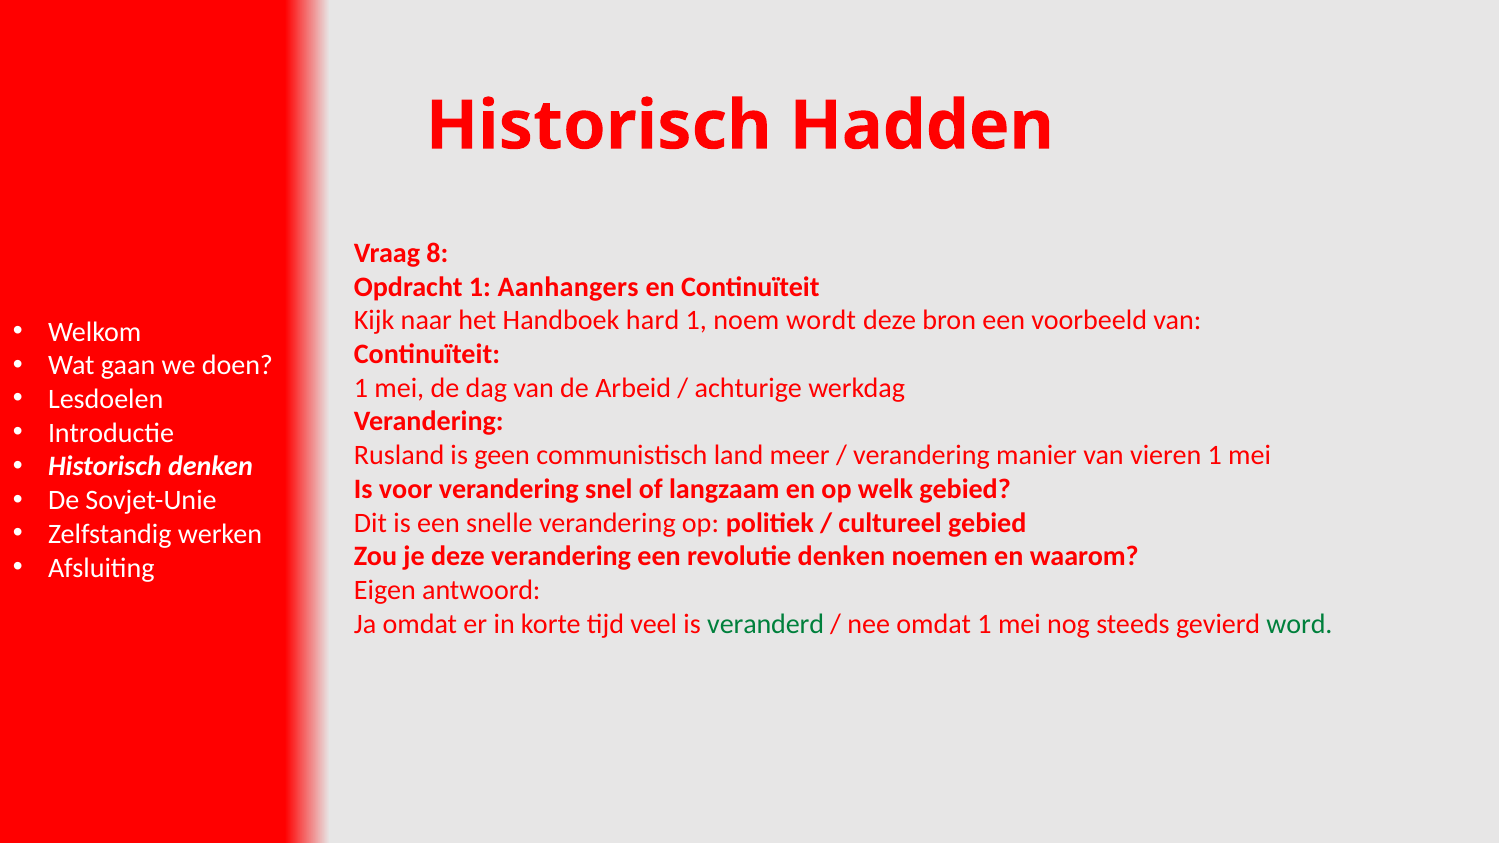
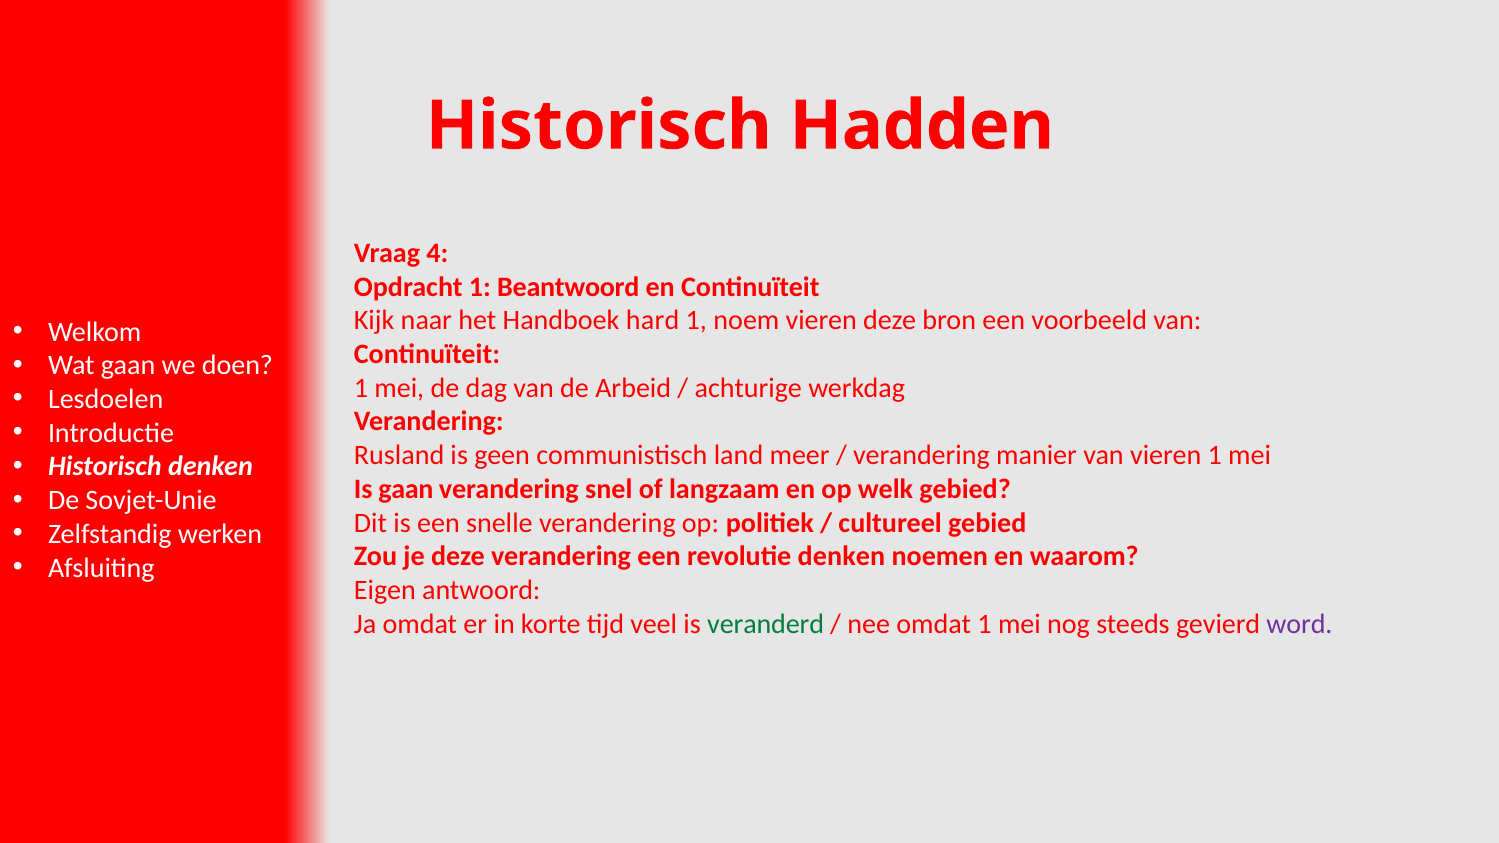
8: 8 -> 4 (437, 253)
Aanhangers: Aanhangers -> Beantwoord (568, 287)
noem wordt: wordt -> vieren (821, 321)
Is voor: voor -> gaan (406, 489)
word colour: green -> purple (1299, 624)
